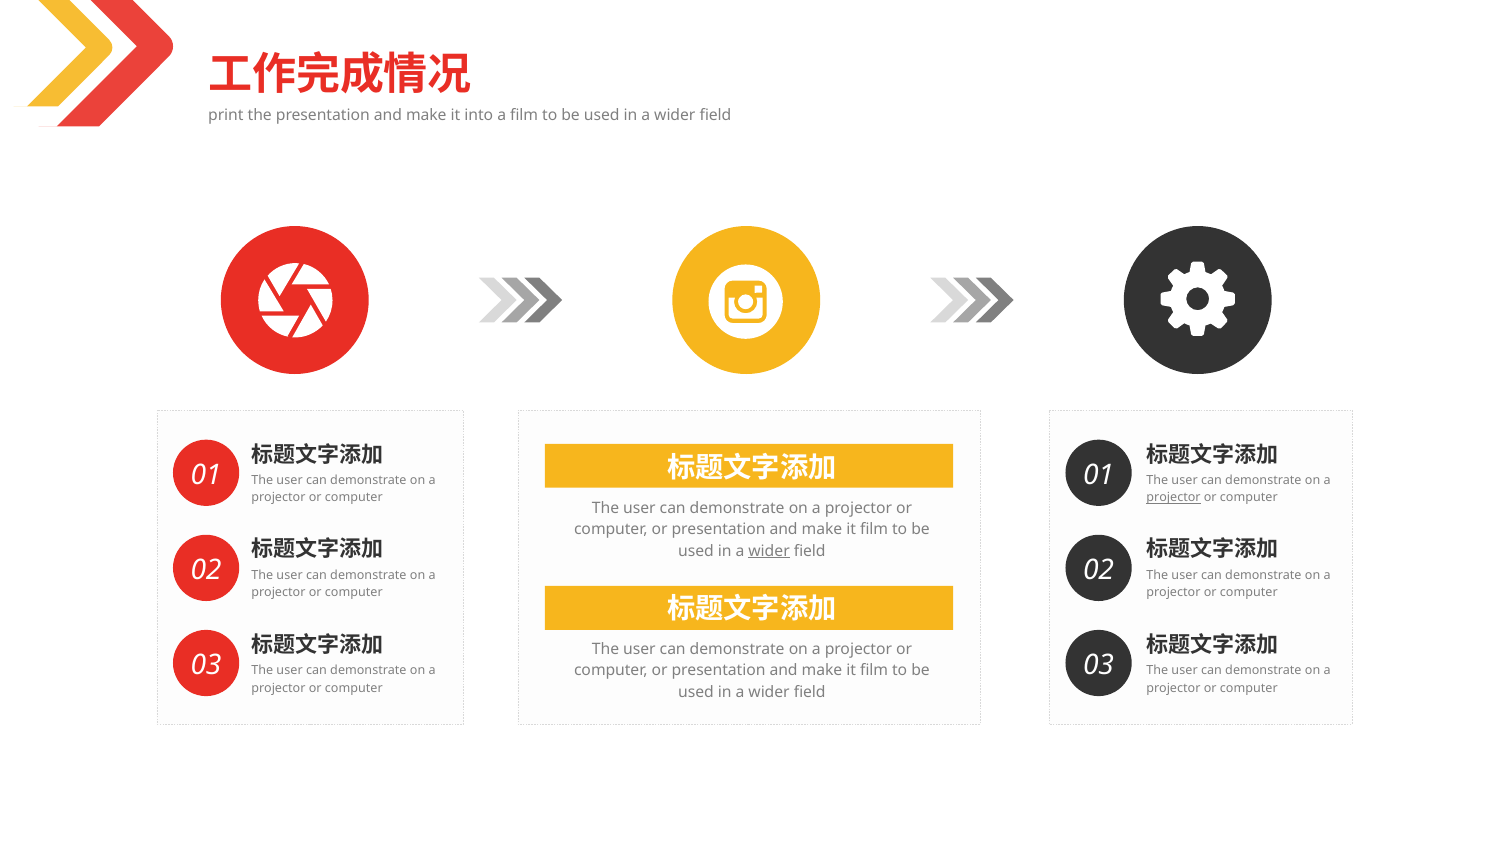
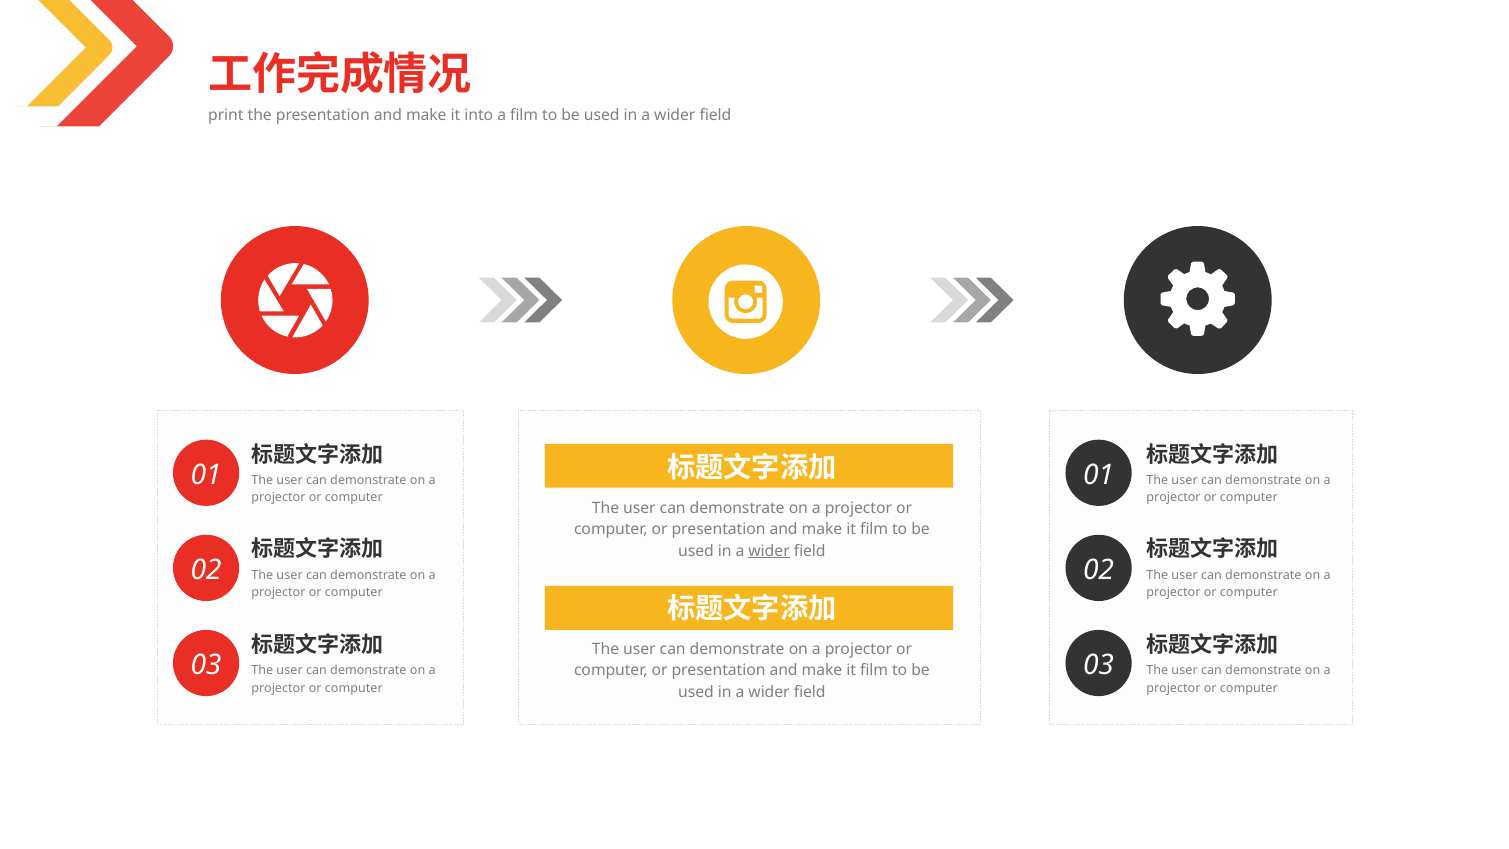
projector underline: present -> none (1174, 498)
